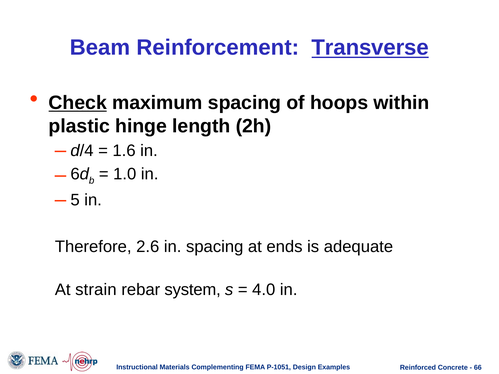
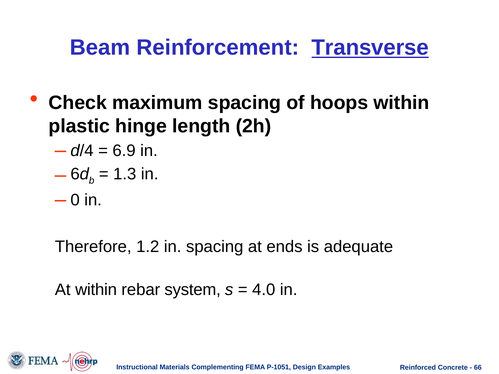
Check underline: present -> none (78, 103)
1.6: 1.6 -> 6.9 (124, 151)
1.0: 1.0 -> 1.3 (125, 174)
5: 5 -> 0 (75, 200)
2.6: 2.6 -> 1.2 (148, 247)
At strain: strain -> within (96, 290)
